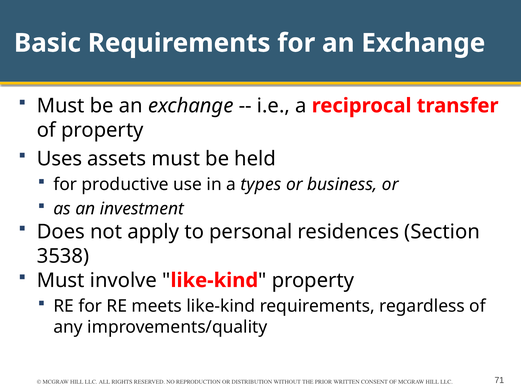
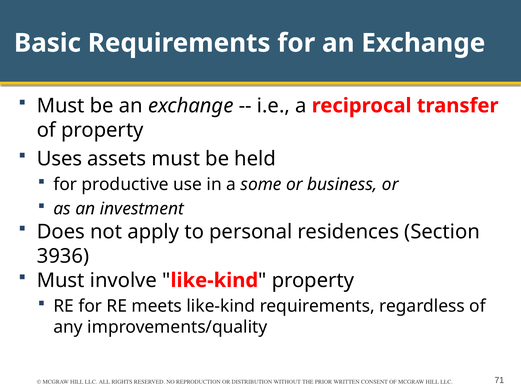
types: types -> some (261, 184)
3538: 3538 -> 3936 (63, 256)
